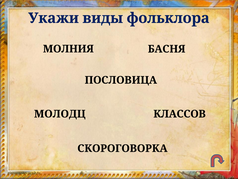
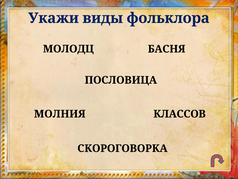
МОЛНИЯ: МОЛНИЯ -> МОЛОДЦ (68, 49)
МОЛОДЦ: МОЛОДЦ -> МОЛНИЯ (60, 114)
